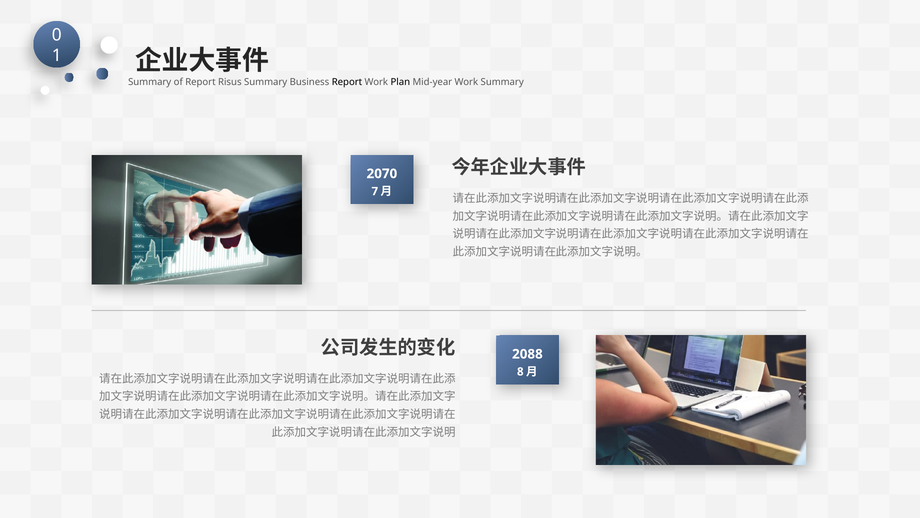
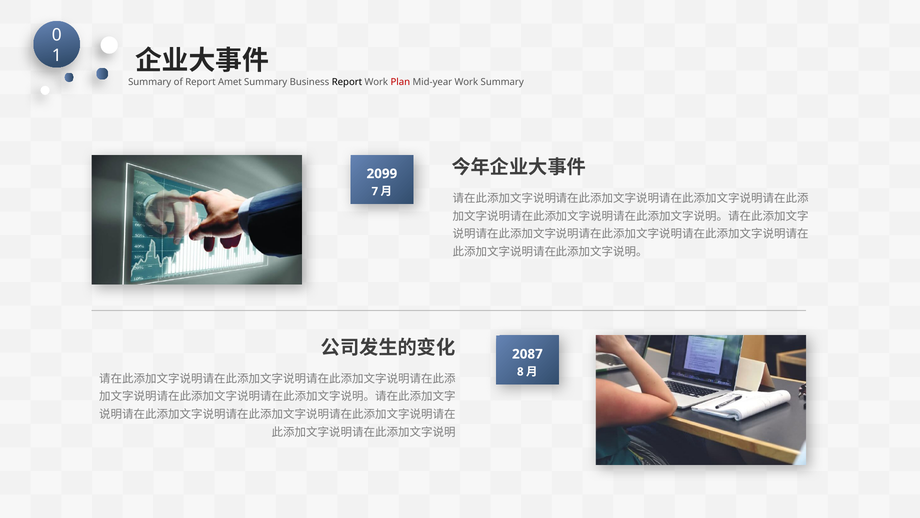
Risus: Risus -> Amet (230, 82)
Plan colour: black -> red (400, 82)
2070: 2070 -> 2099 (382, 174)
2088: 2088 -> 2087 (527, 354)
